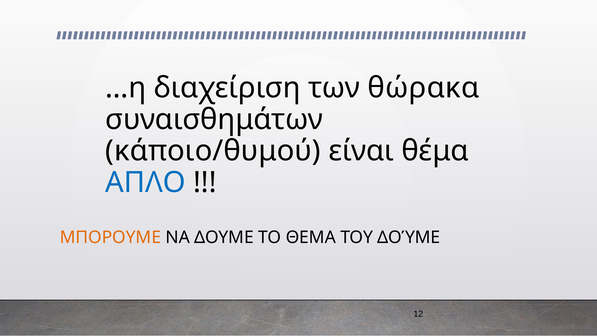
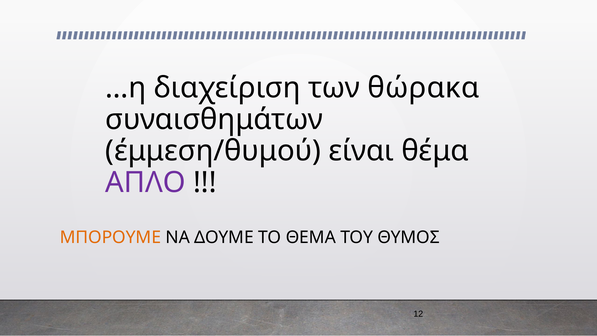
κάποιο/θυμού: κάποιο/θυμού -> έμμεση/θυμού (213, 151)
ΑΠΛΟ colour: blue -> purple (145, 182)
ΔΟΎΜΕ: ΔΟΎΜΕ -> ΘΥΜΟΣ (409, 237)
